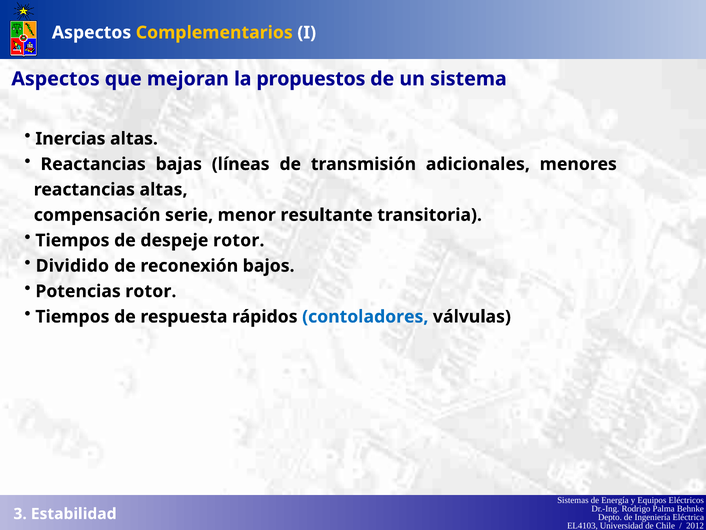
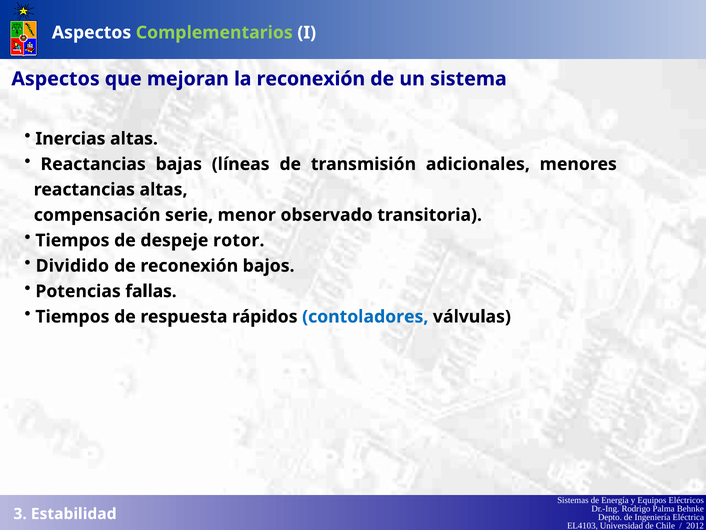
Complementarios colour: yellow -> light green (214, 33)
la propuestos: propuestos -> reconexión (311, 79)
resultante: resultante -> observado (327, 215)
Potencias rotor: rotor -> fallas (151, 291)
